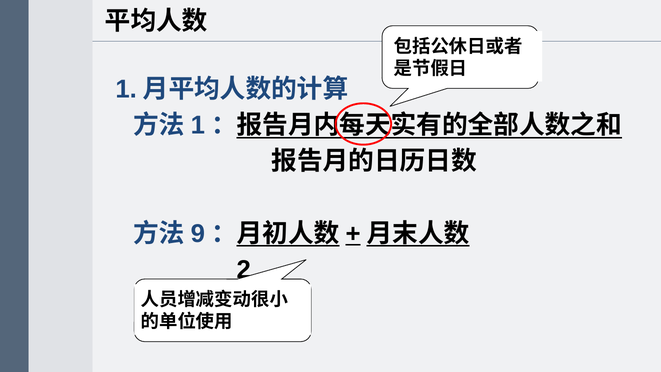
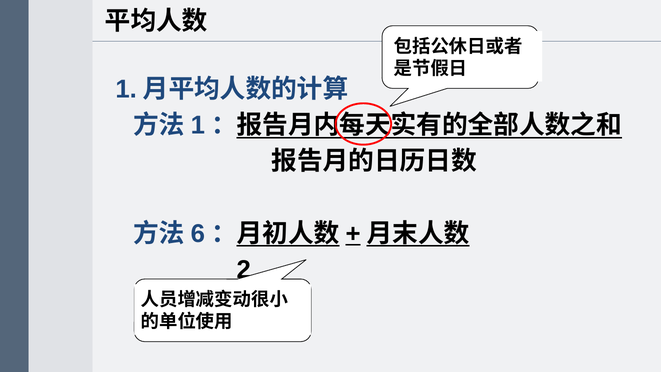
9: 9 -> 6 (198, 233)
